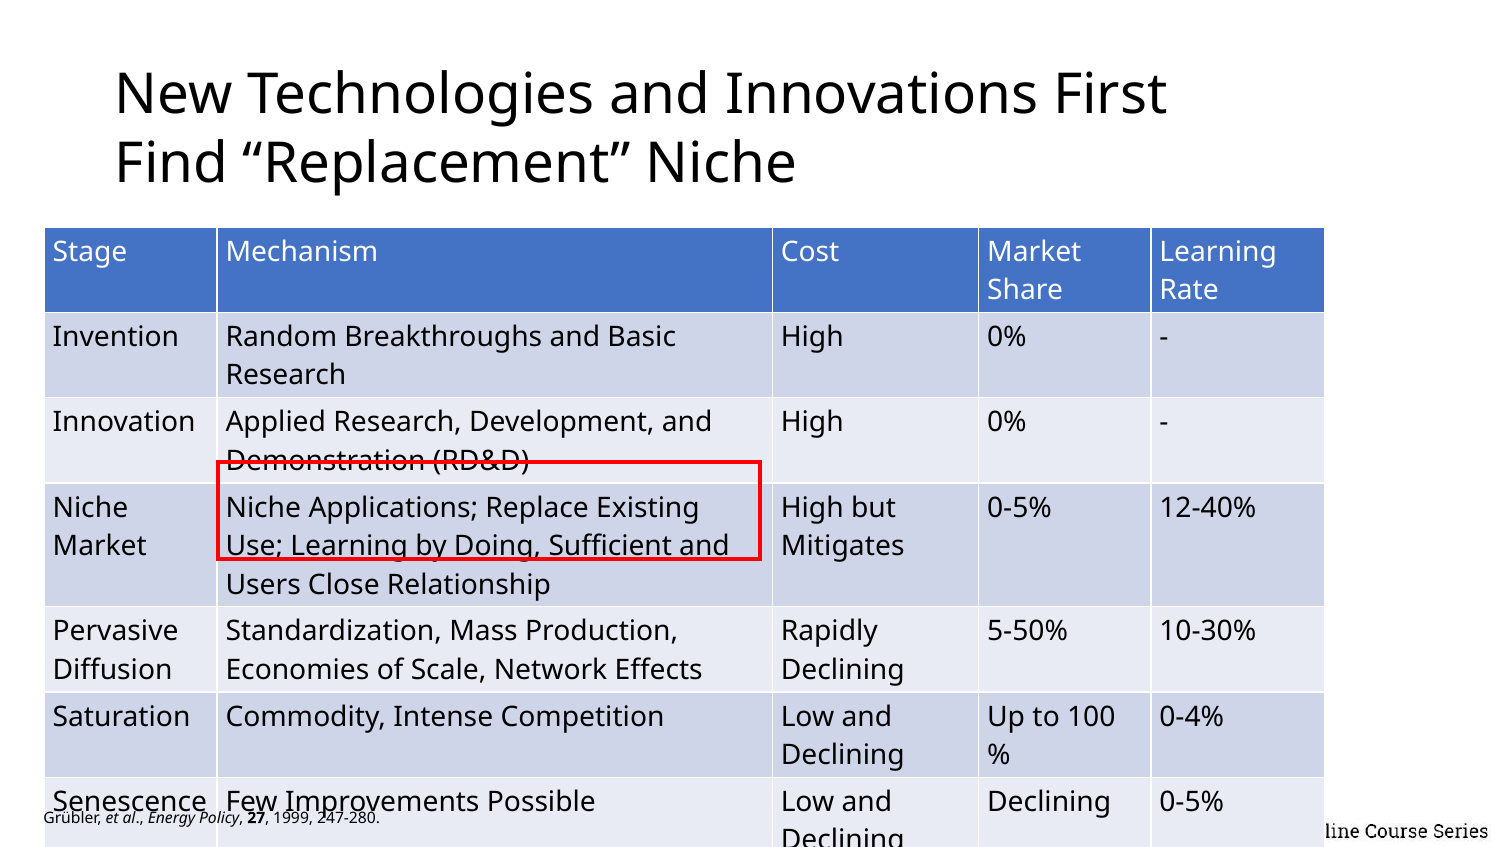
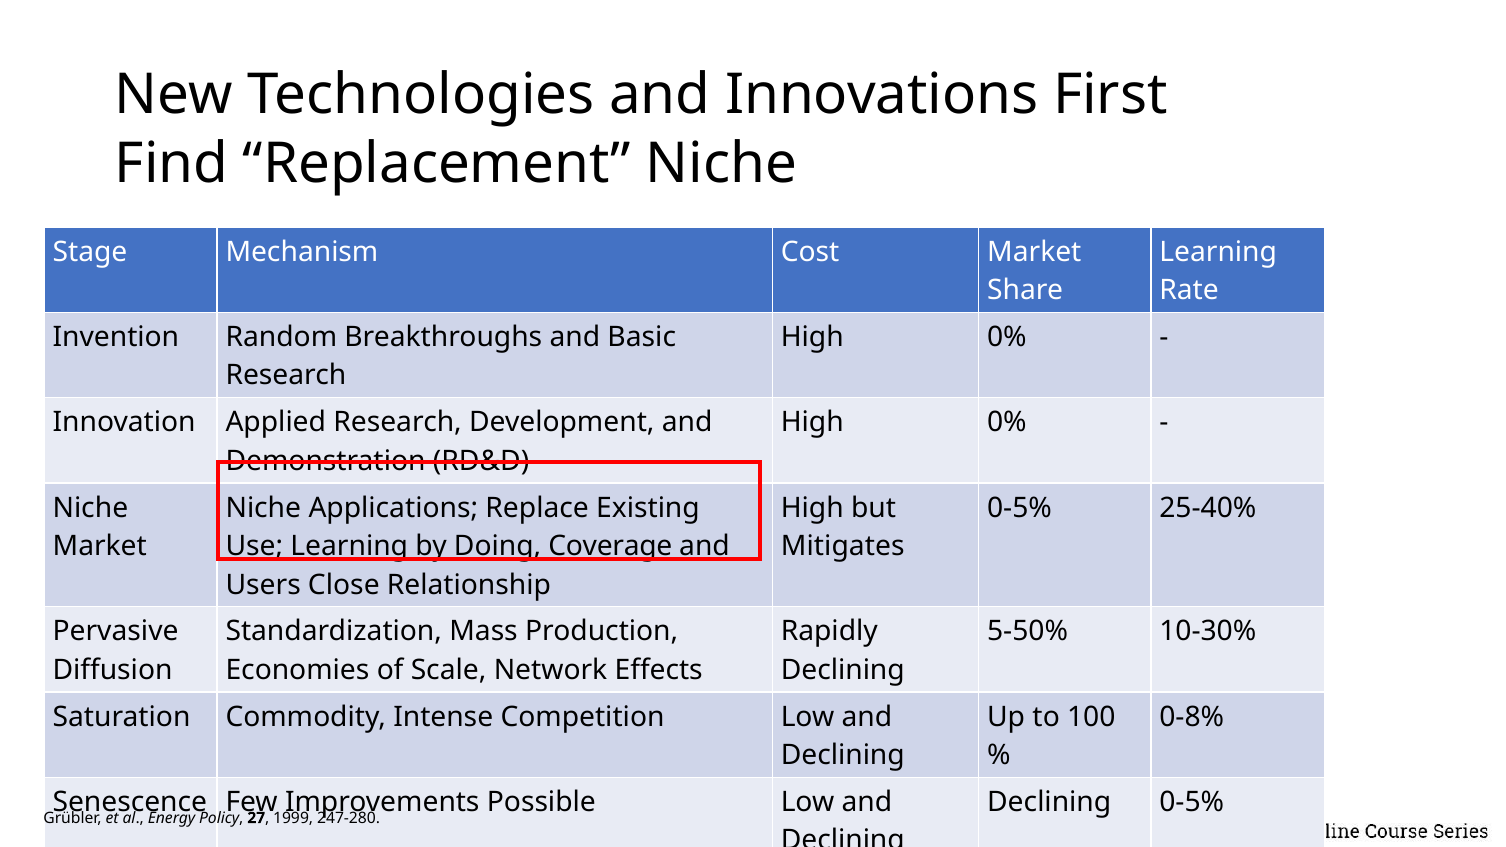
12-40%: 12-40% -> 25-40% (1208, 508)
Sufficient: Sufficient -> Coverage (610, 546)
0-4%: 0-4% -> 0-8% (1192, 717)
